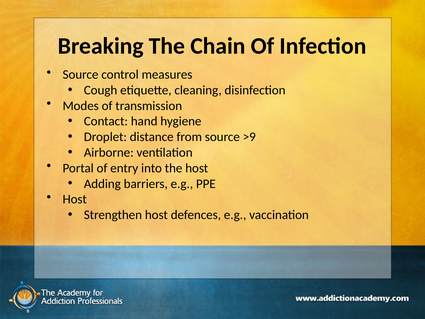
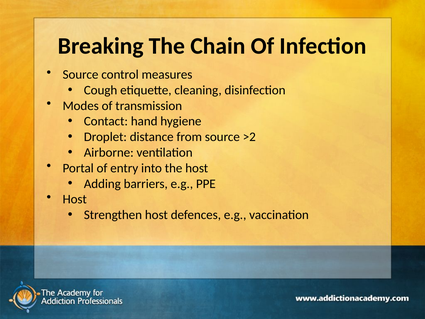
>9: >9 -> >2 (249, 137)
